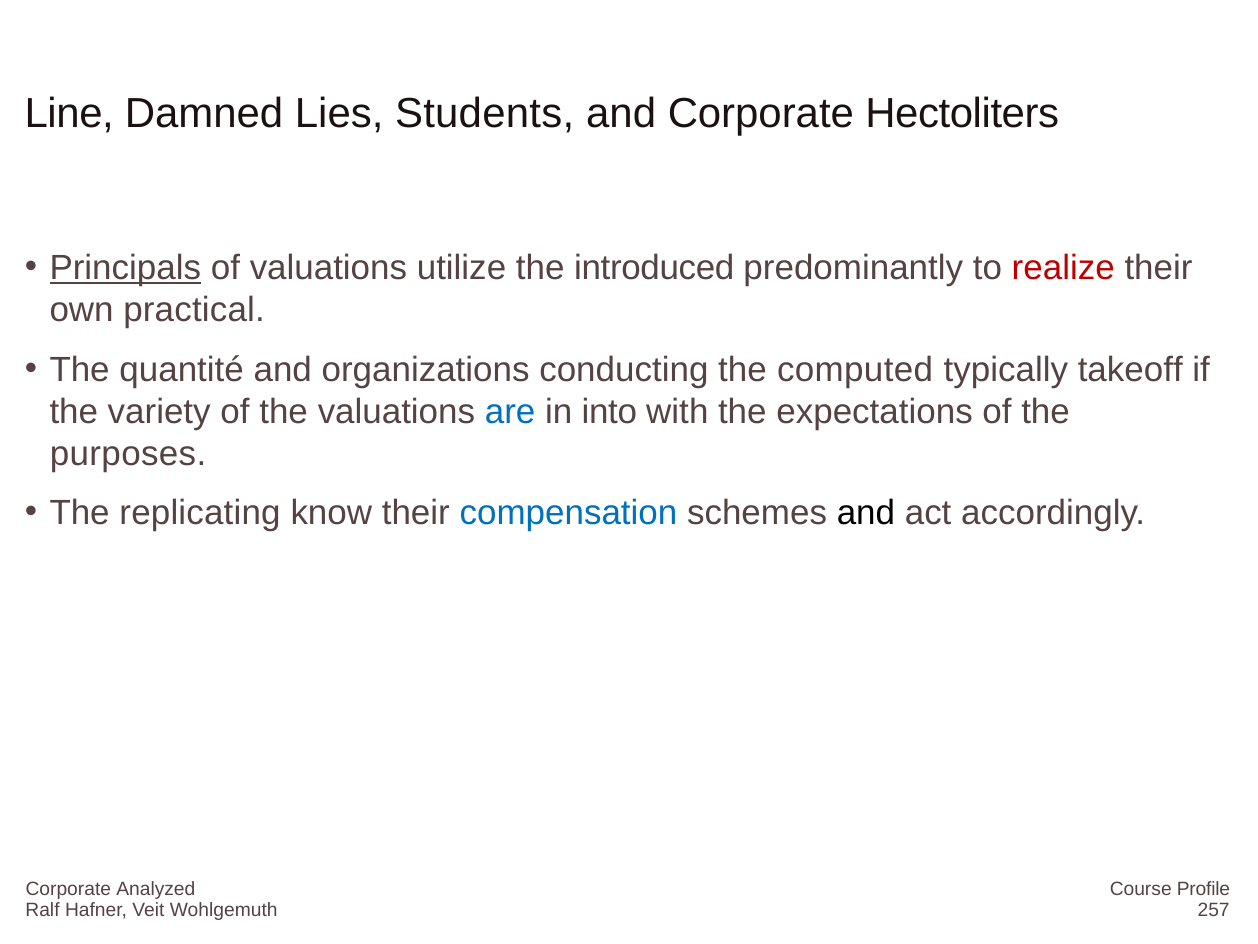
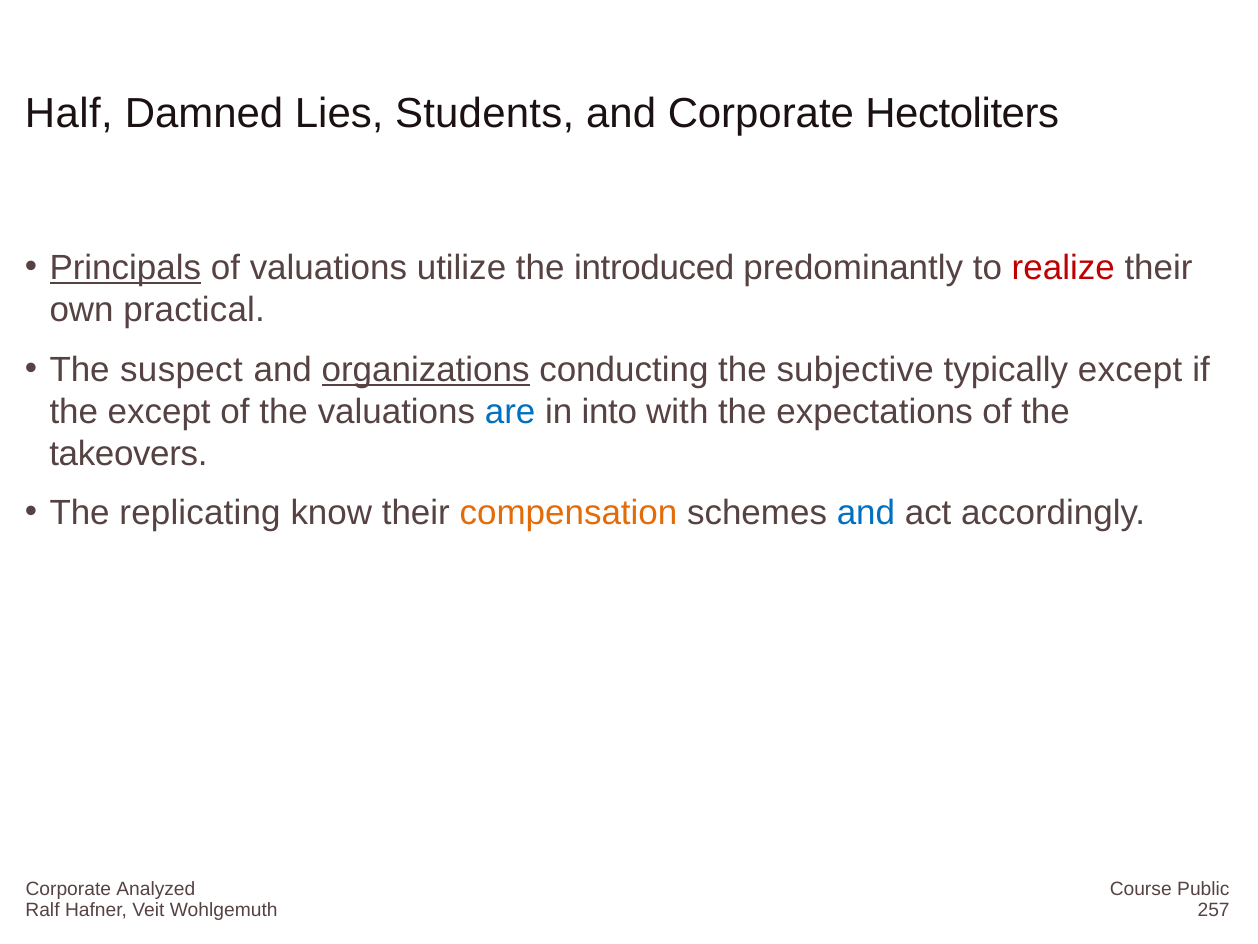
Line: Line -> Half (69, 114)
quantité: quantité -> suspect (181, 369)
organizations underline: none -> present (426, 369)
computed: computed -> subjective (855, 369)
typically takeoff: takeoff -> except (1130, 369)
the variety: variety -> except (159, 411)
purposes: purposes -> takeovers (128, 453)
compensation colour: blue -> orange (568, 513)
and colour: black -> blue (866, 513)
Profile: Profile -> Public (1203, 889)
